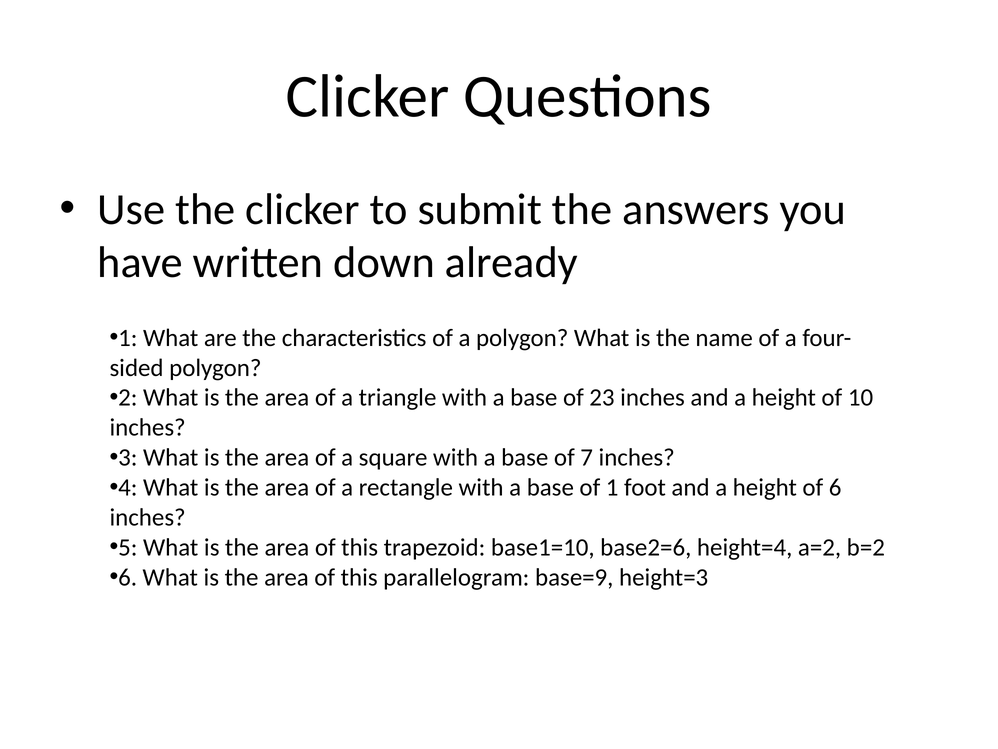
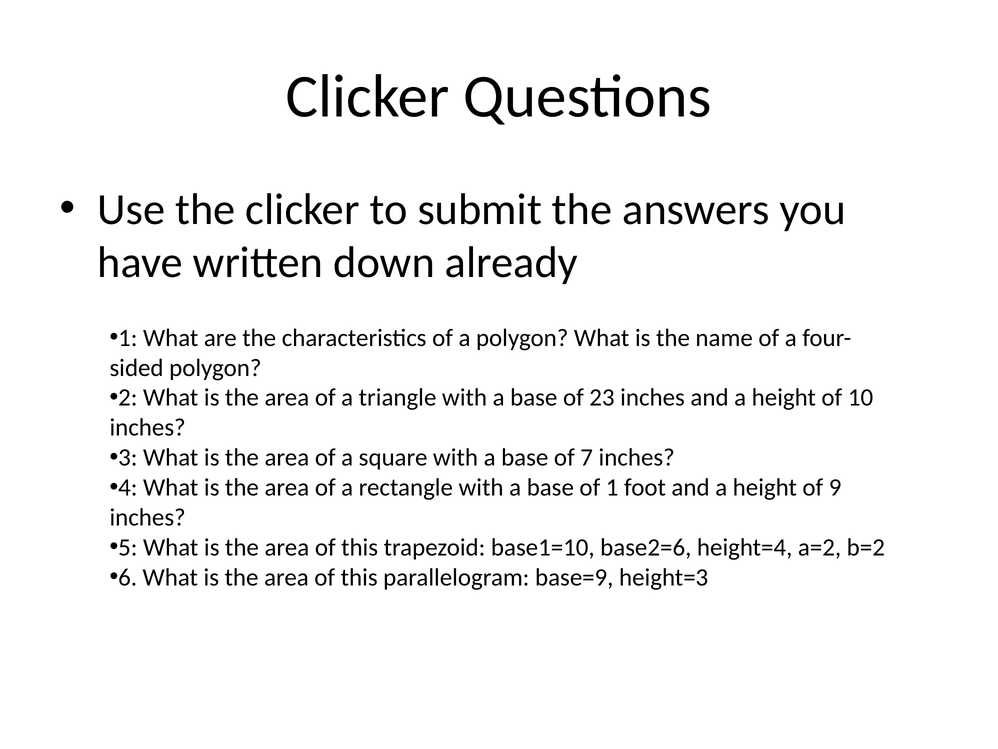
6: 6 -> 9 (835, 487)
